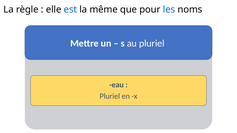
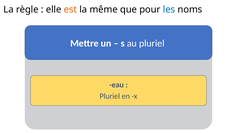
est colour: blue -> orange (70, 10)
